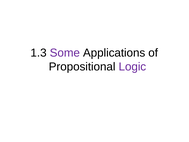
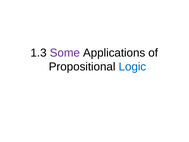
Logic colour: purple -> blue (132, 67)
